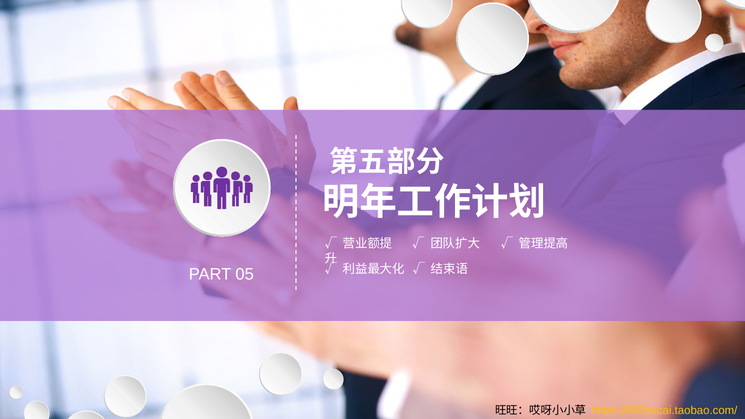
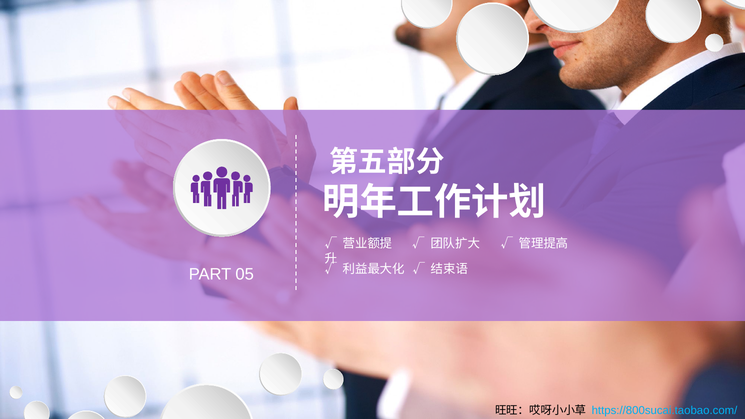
https://800sucai.taobao.com/ colour: yellow -> light blue (665, 411)
